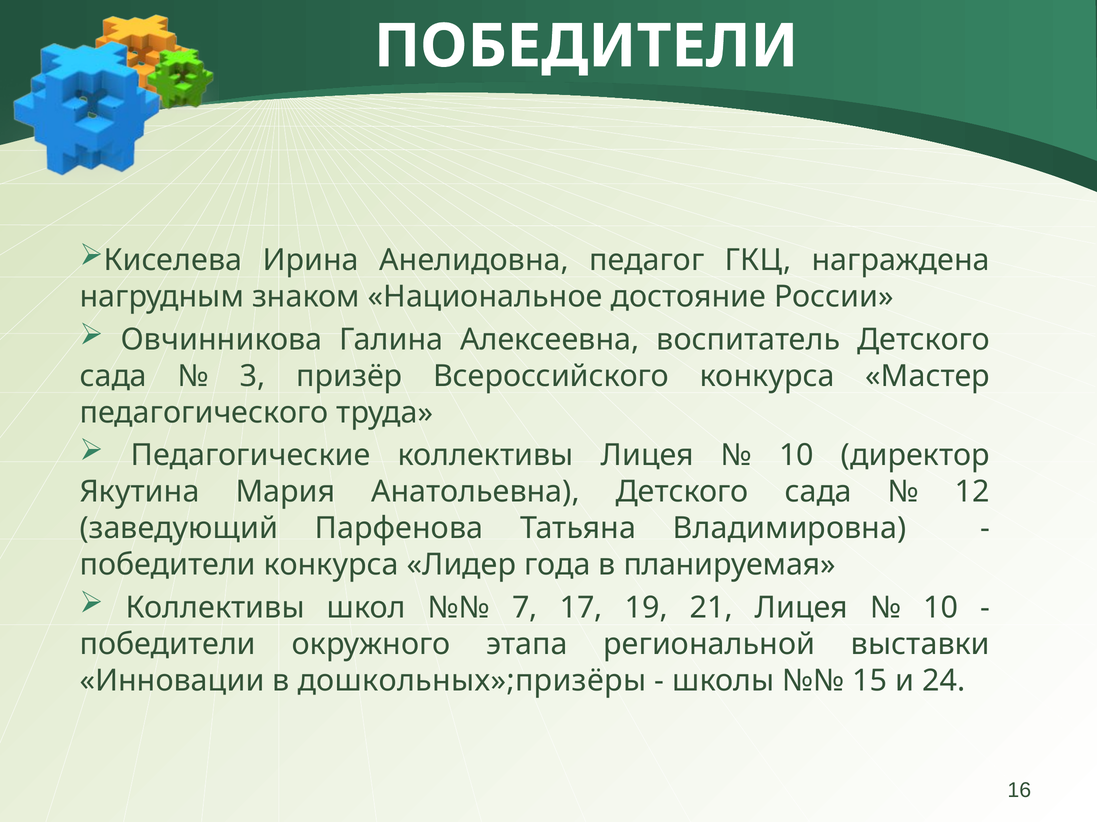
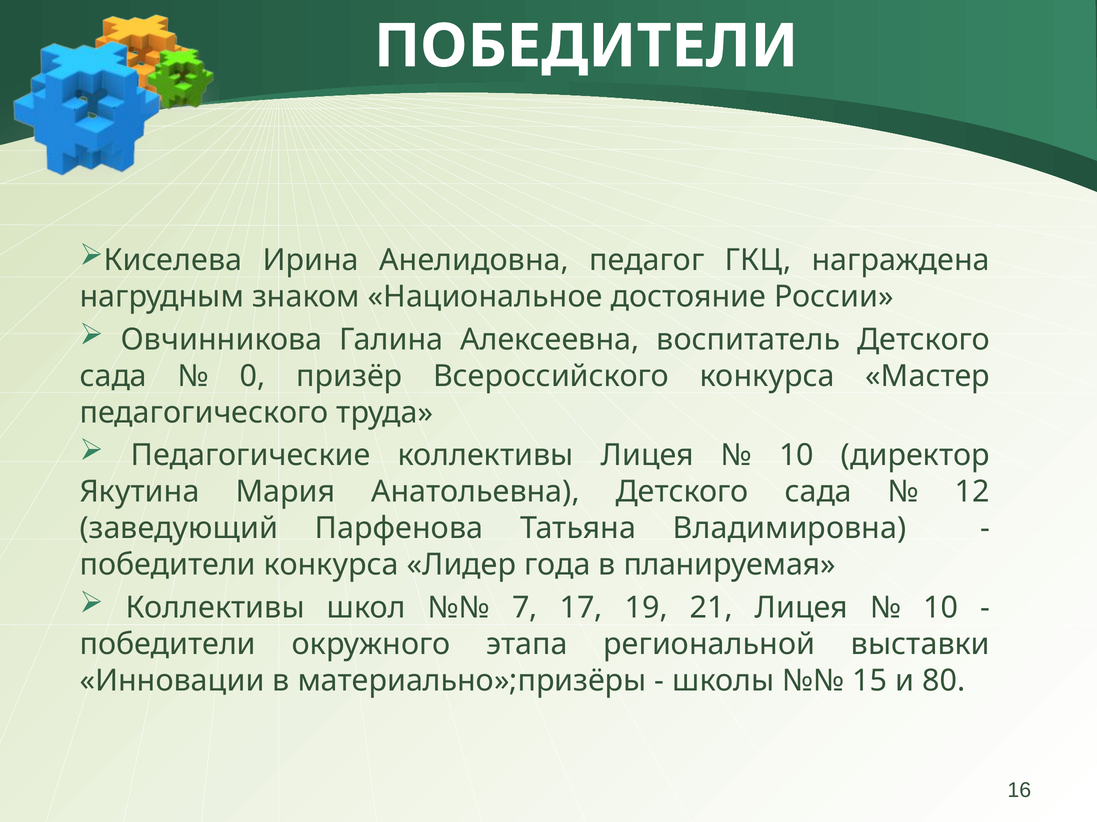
3: 3 -> 0 (252, 376)
дошкольных»;призёры: дошкольных»;призёры -> материально»;призёры (472, 681)
24: 24 -> 80 (944, 681)
